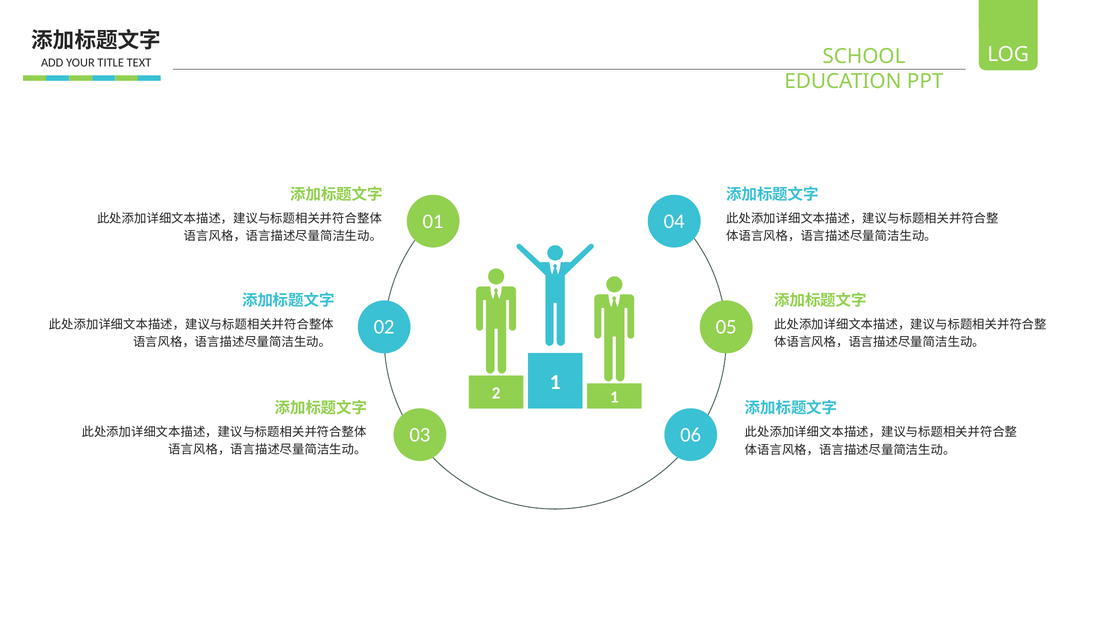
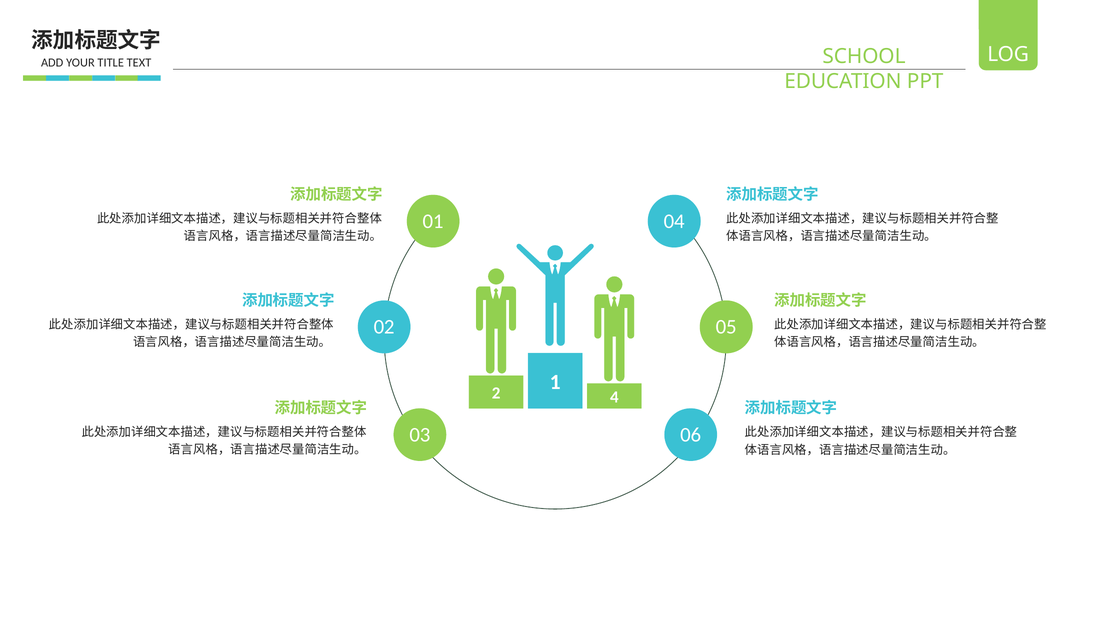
2 1: 1 -> 4 (614, 397)
